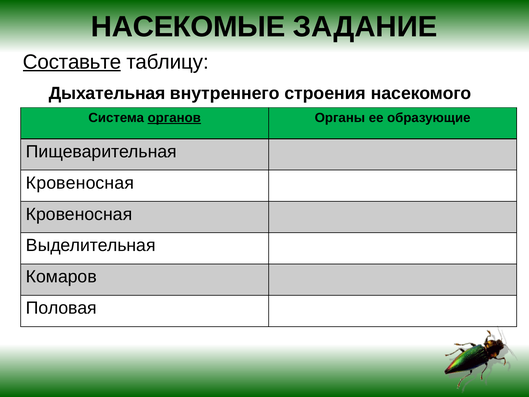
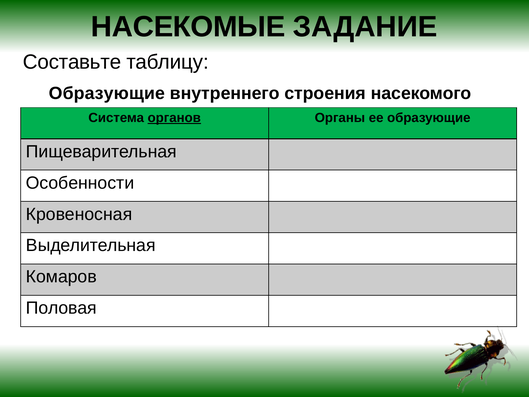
Составьте underline: present -> none (72, 62)
Дыхательная: Дыхательная -> Образующие (107, 93)
Кровеносная: Кровеносная -> Особенности (80, 183)
